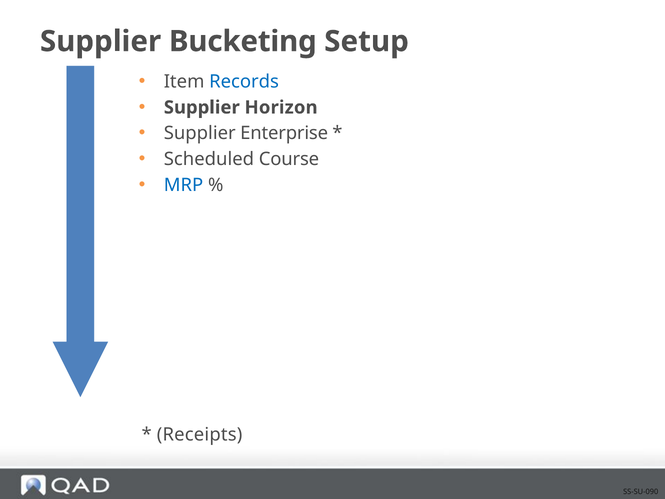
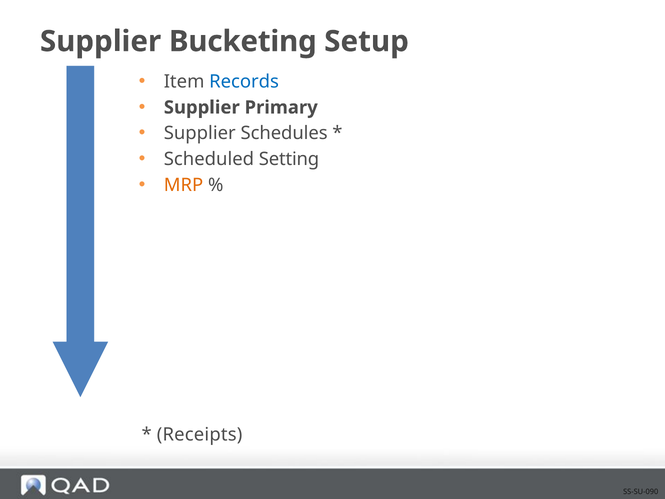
Horizon: Horizon -> Primary (281, 107)
Enterprise: Enterprise -> Schedules (284, 133)
Course: Course -> Setting (289, 159)
MRP colour: blue -> orange (184, 185)
